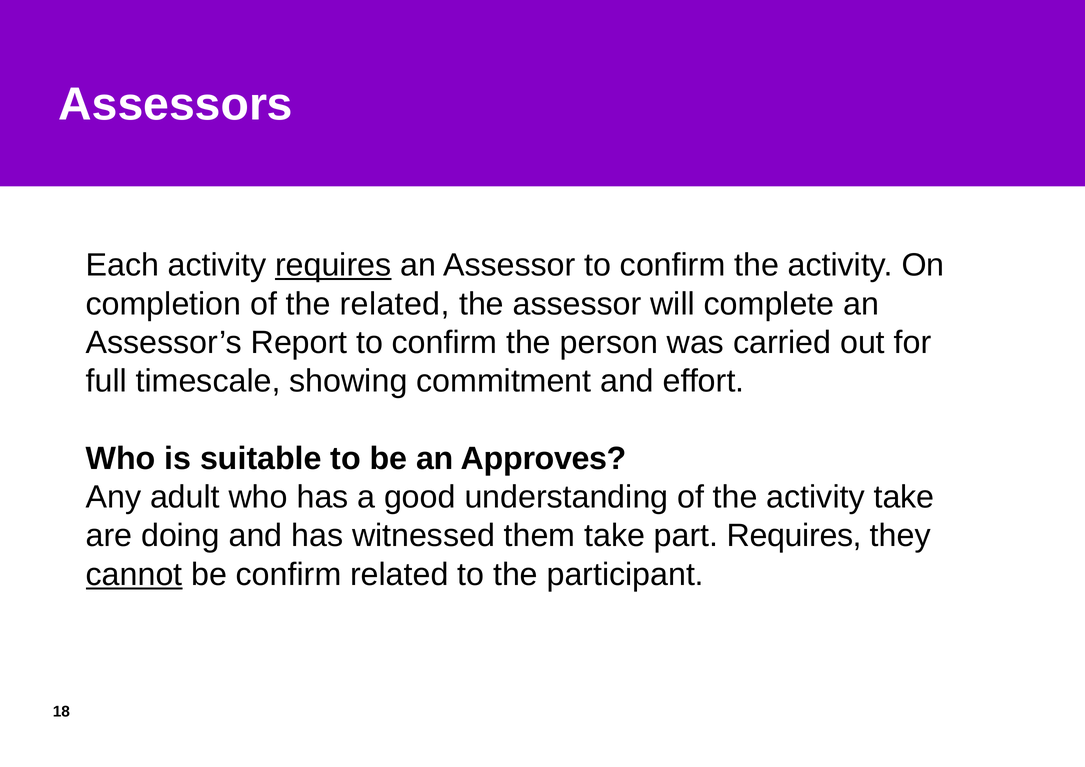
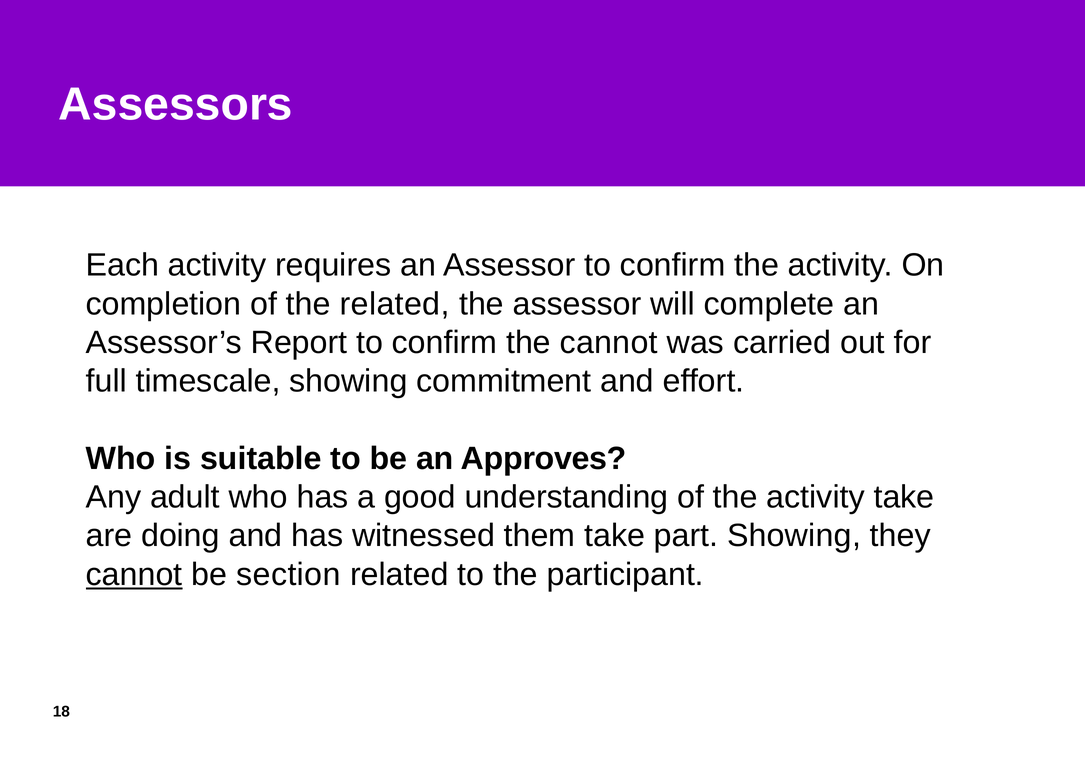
requires underline: present -> none (333, 265)
the person: person -> cannot (609, 343)
part Requires: Requires -> Showing (794, 536)
be confirm: confirm -> section (288, 575)
